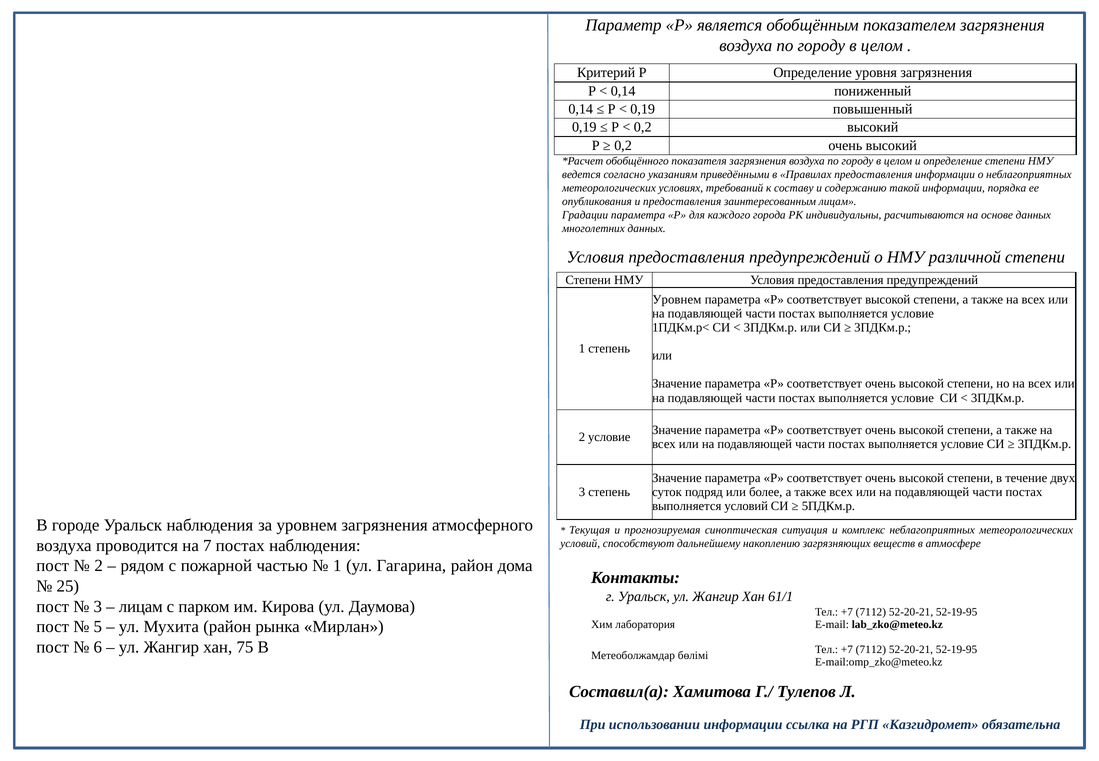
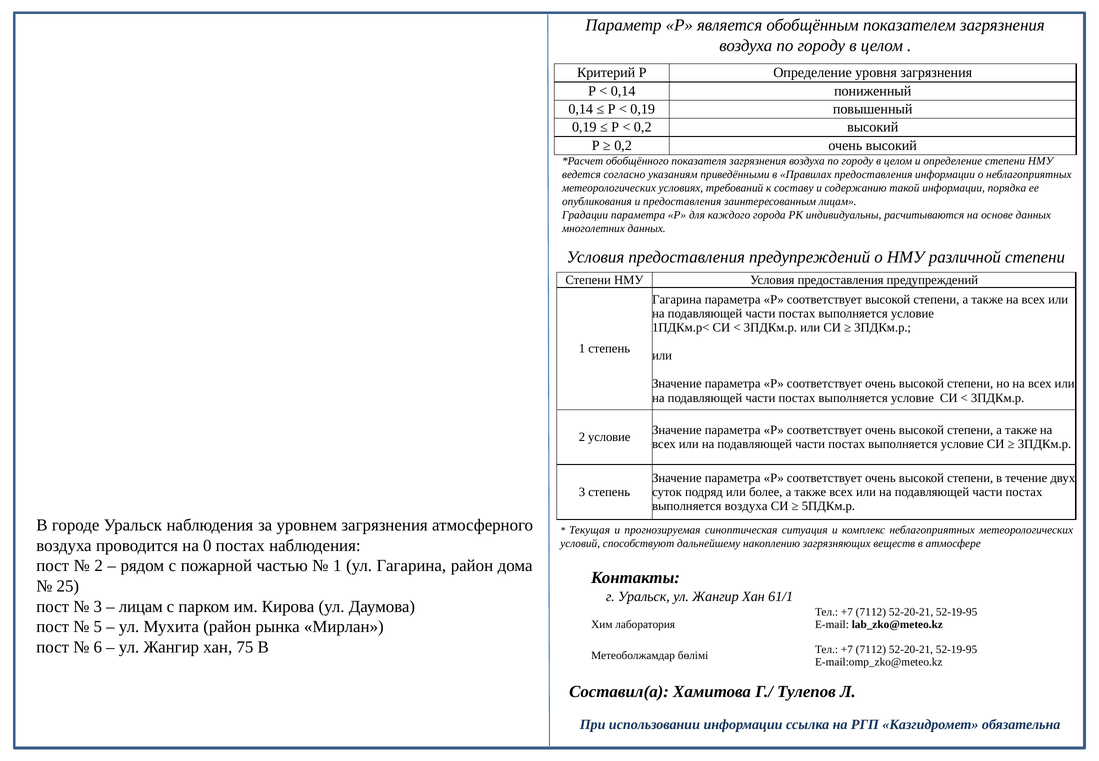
Уровнем: Уровнем -> Гагарина (677, 299)
выполняется условий: условий -> воздуха (746, 506)
7: 7 -> 0 (207, 546)
